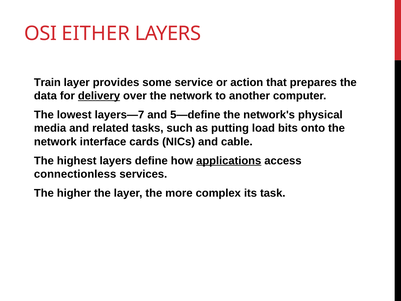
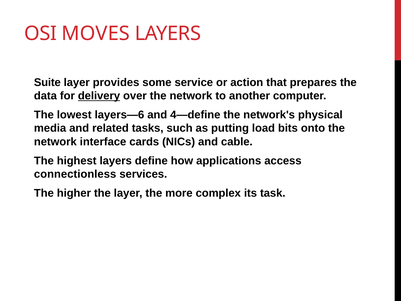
EITHER: EITHER -> MOVES (96, 34)
Train: Train -> Suite (47, 82)
layers—7: layers—7 -> layers—6 (119, 115)
5—define: 5—define -> 4—define (195, 115)
applications underline: present -> none (229, 161)
